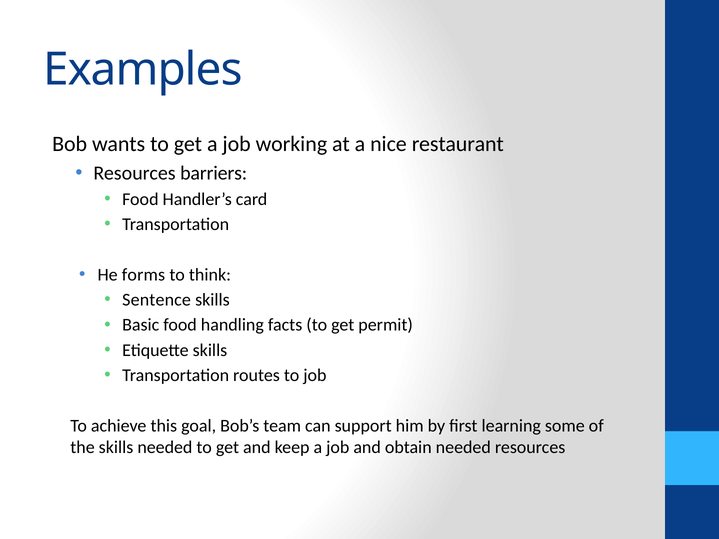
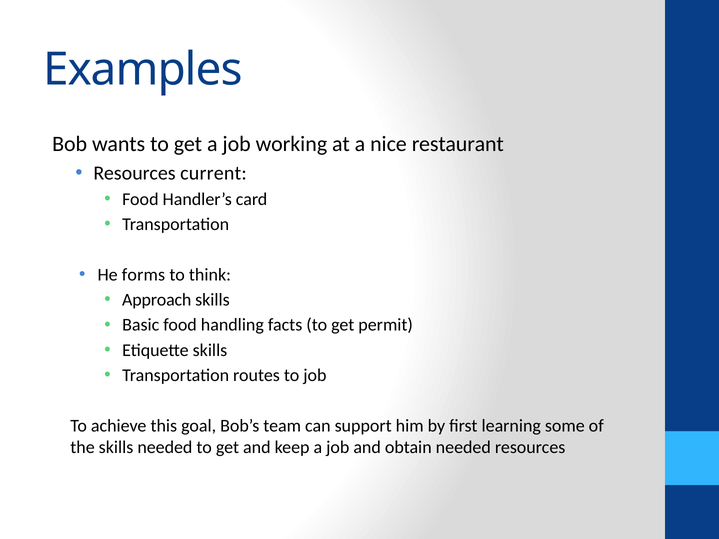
barriers: barriers -> current (213, 173)
Sentence: Sentence -> Approach (157, 300)
